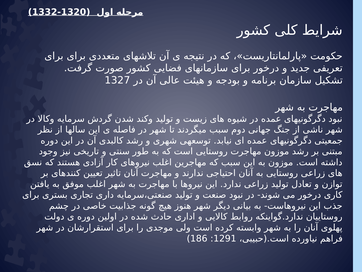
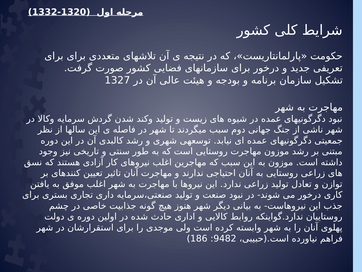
1291: 1291 -> 9482 (225, 238)
